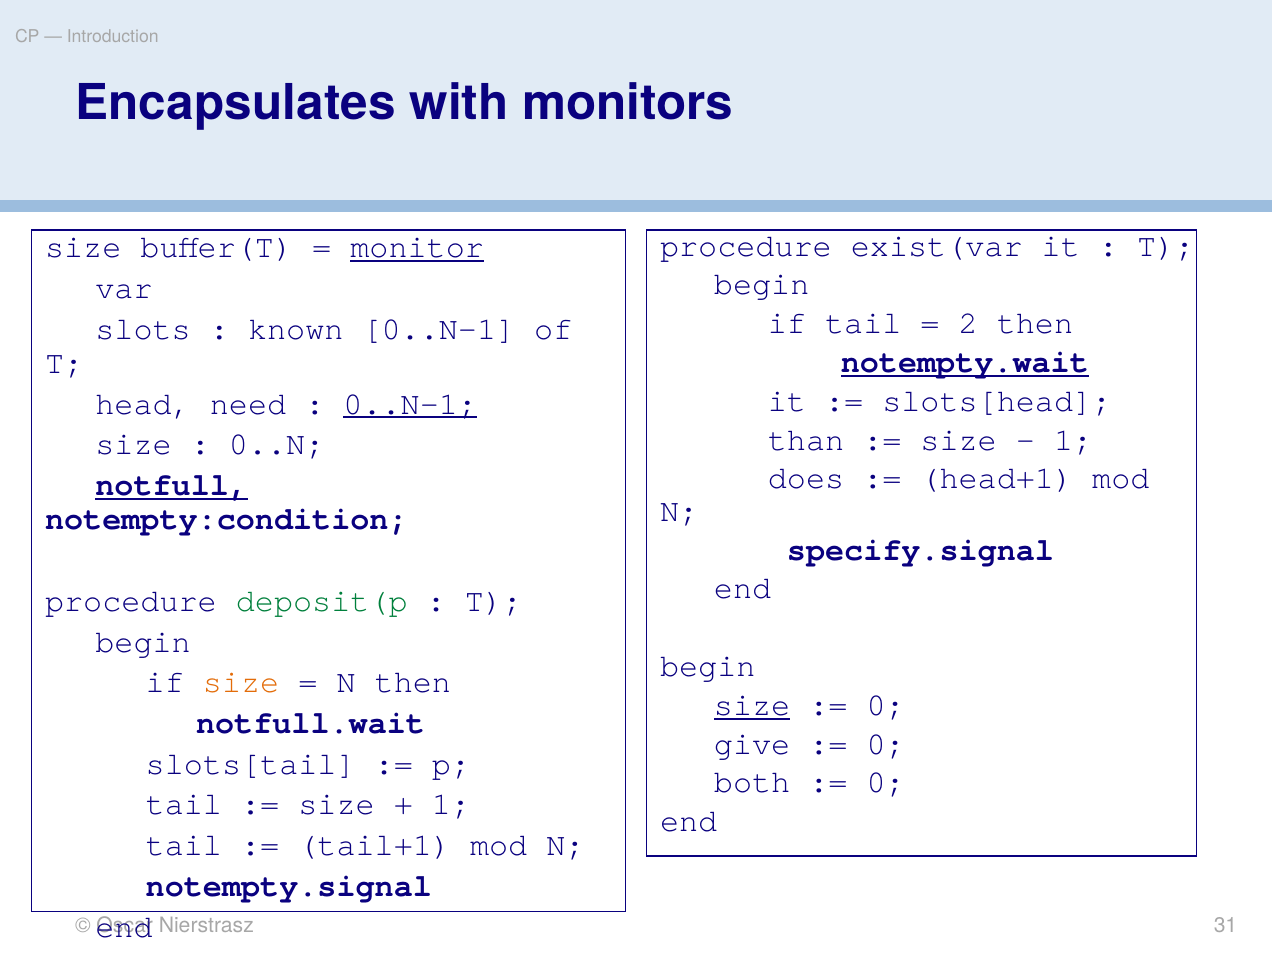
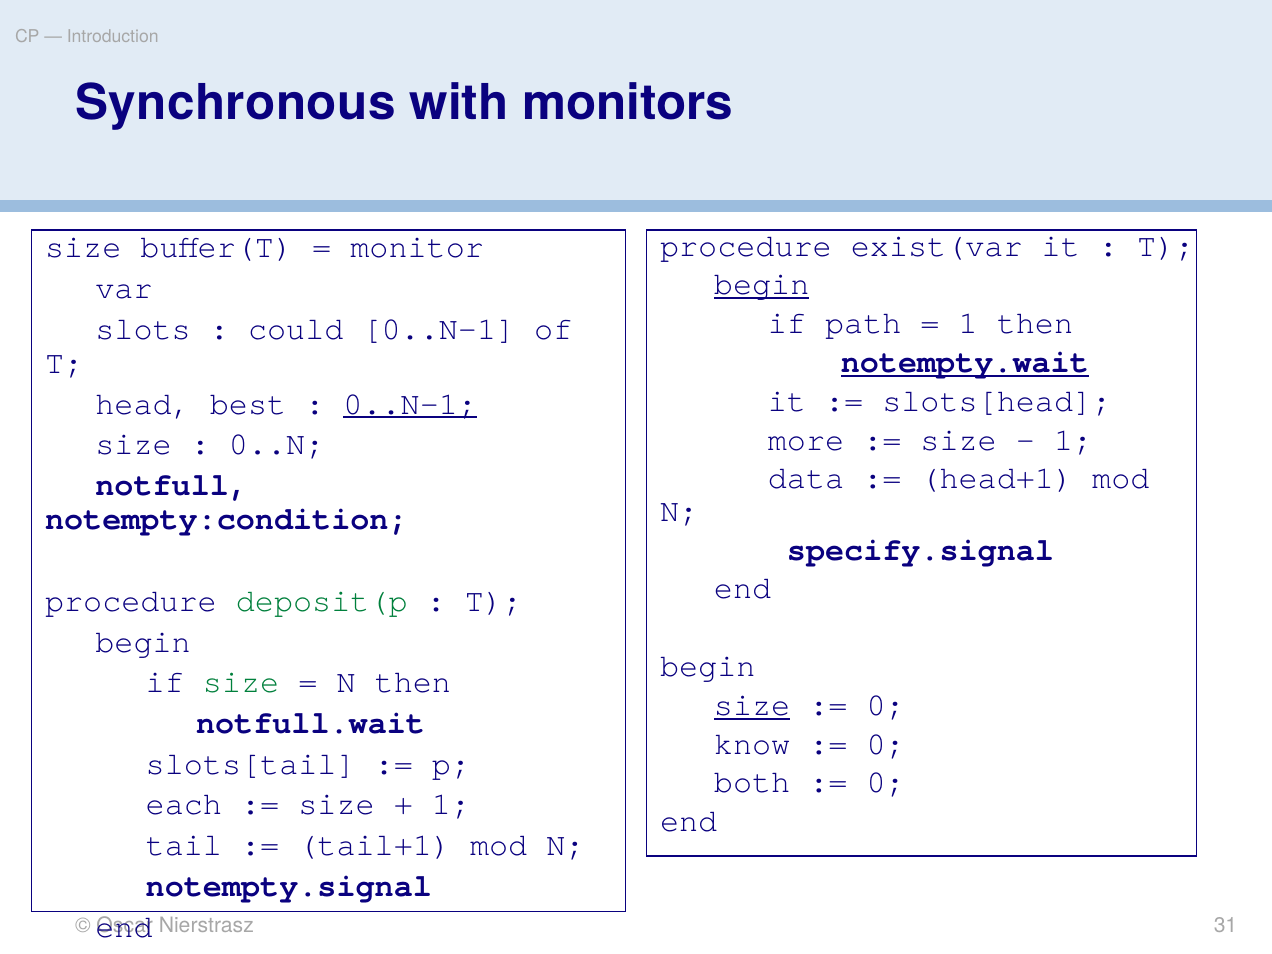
Encapsulates: Encapsulates -> Synchronous (235, 104)
monitor underline: present -> none (417, 247)
begin underline: none -> present (762, 284)
if tail: tail -> path (863, 323)
2: 2 -> 1 (968, 323)
known: known -> could (296, 329)
need: need -> best (248, 404)
than: than -> more (806, 440)
does: does -> data (806, 478)
notfull underline: present -> none (172, 485)
size colour: orange -> green (241, 682)
give: give -> know (752, 744)
tail: tail -> each (184, 804)
